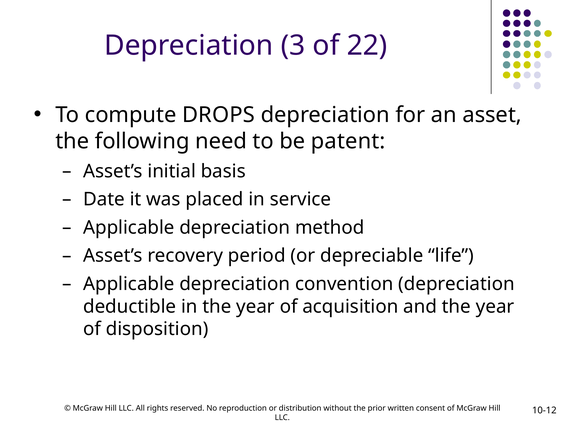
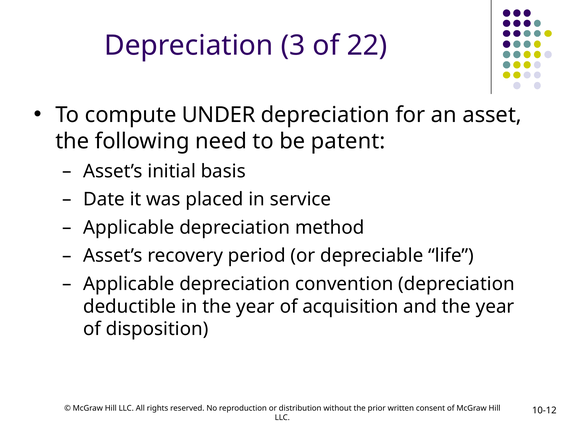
DROPS: DROPS -> UNDER (219, 115)
